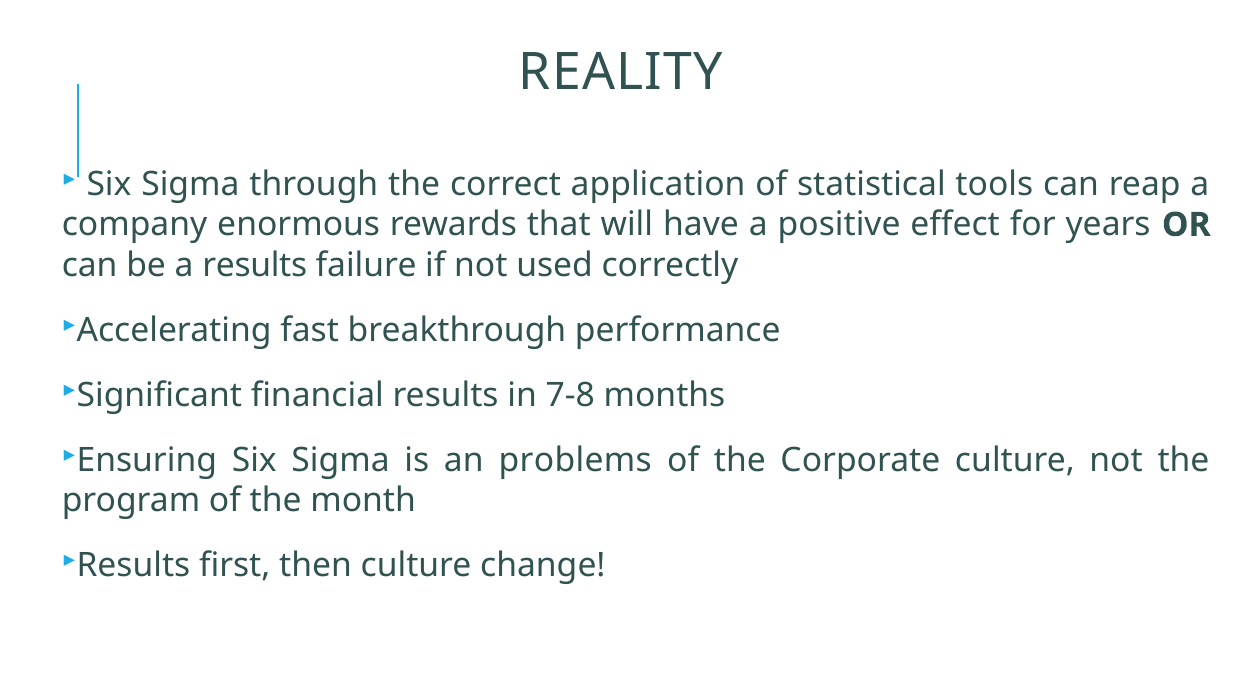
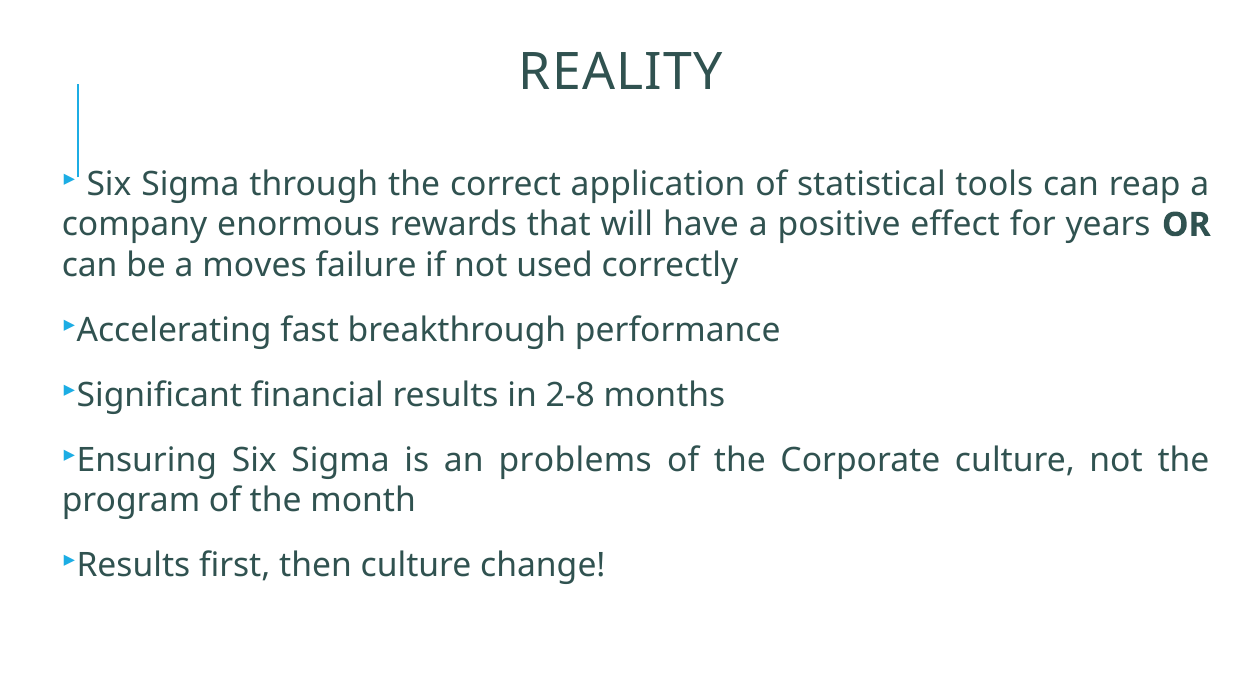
a results: results -> moves (255, 265)
7-8: 7-8 -> 2-8 (570, 395)
